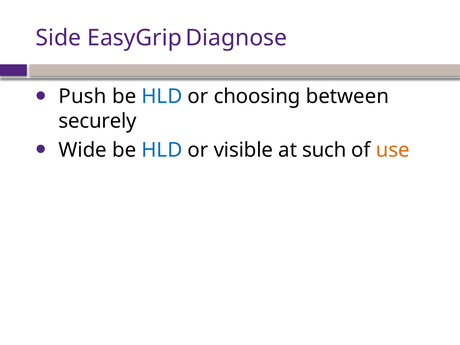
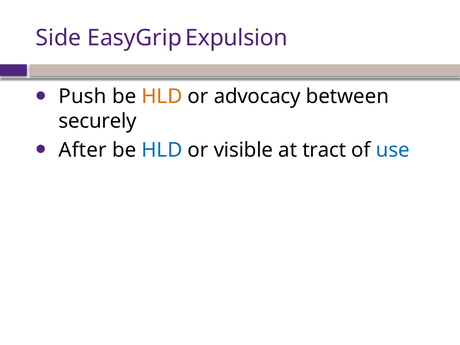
Diagnose: Diagnose -> Expulsion (236, 38)
HLD colour: blue -> orange (162, 96)
choosing: choosing -> advocacy (257, 96)
Wide: Wide -> After (83, 150)
such: such -> tract (324, 150)
use colour: orange -> blue (393, 150)
